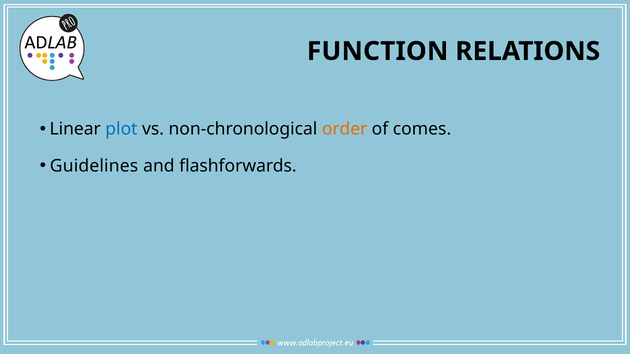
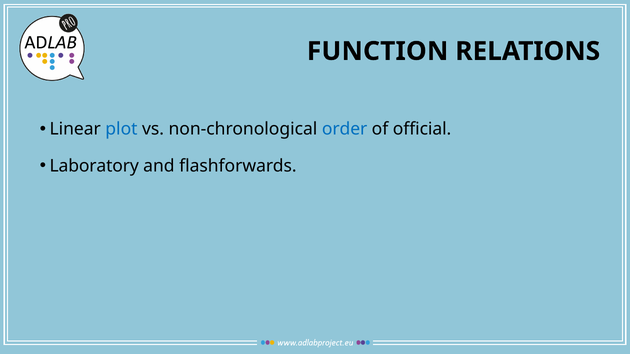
order colour: orange -> blue (345, 129)
comes: comes -> official (422, 129)
Guidelines: Guidelines -> Laboratory (94, 166)
